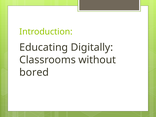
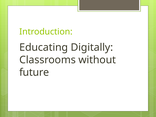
bored: bored -> future (34, 72)
